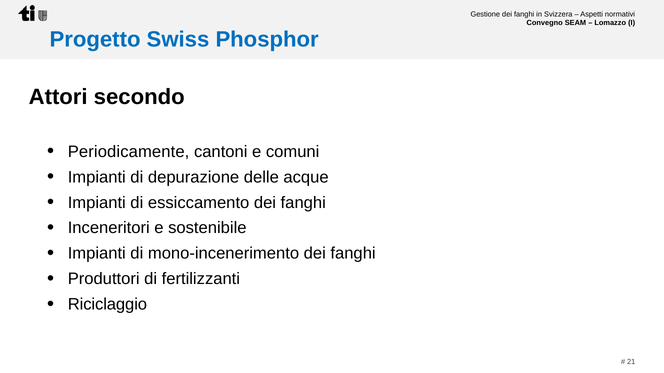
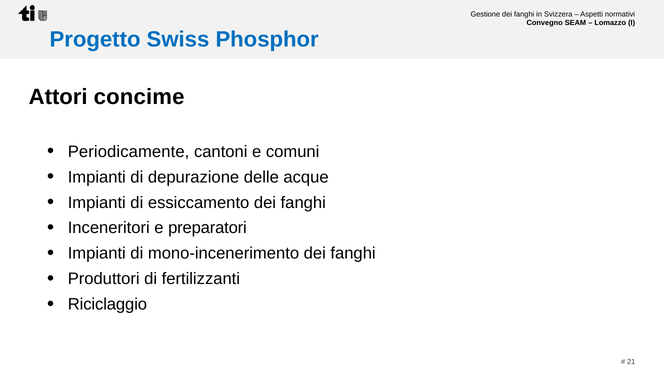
secondo: secondo -> concime (139, 97)
sostenibile: sostenibile -> preparatori (207, 228)
